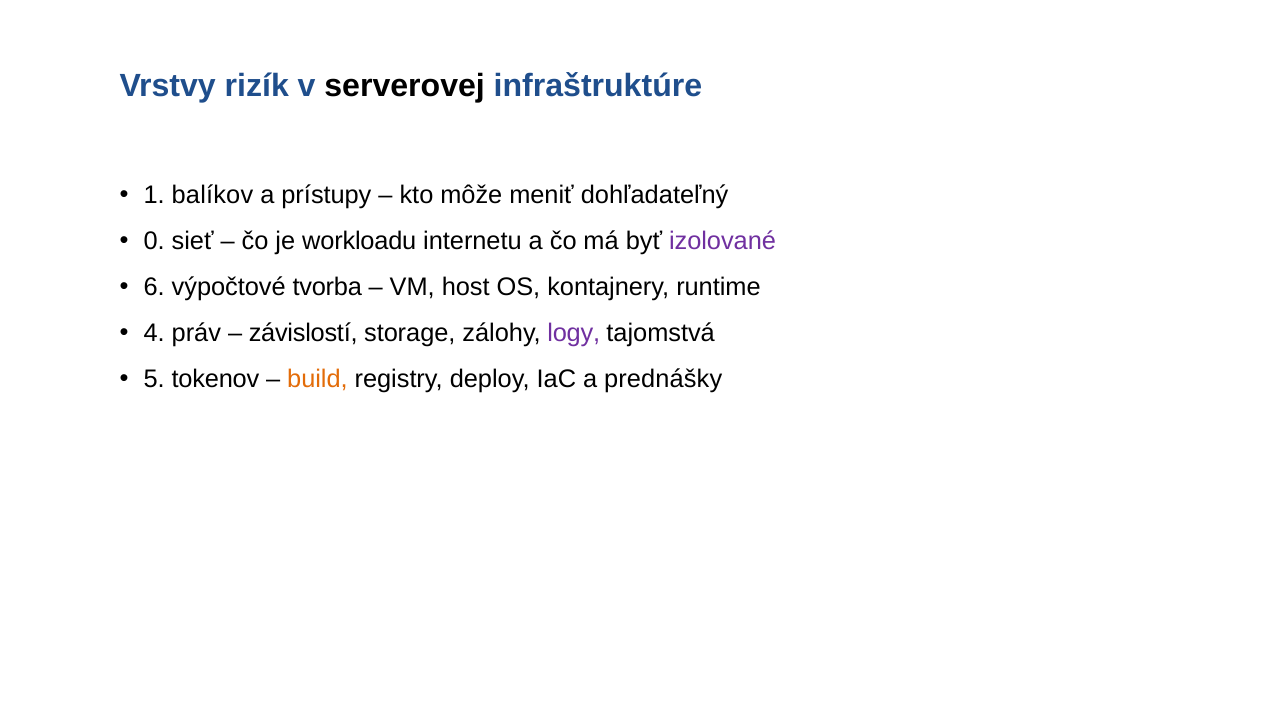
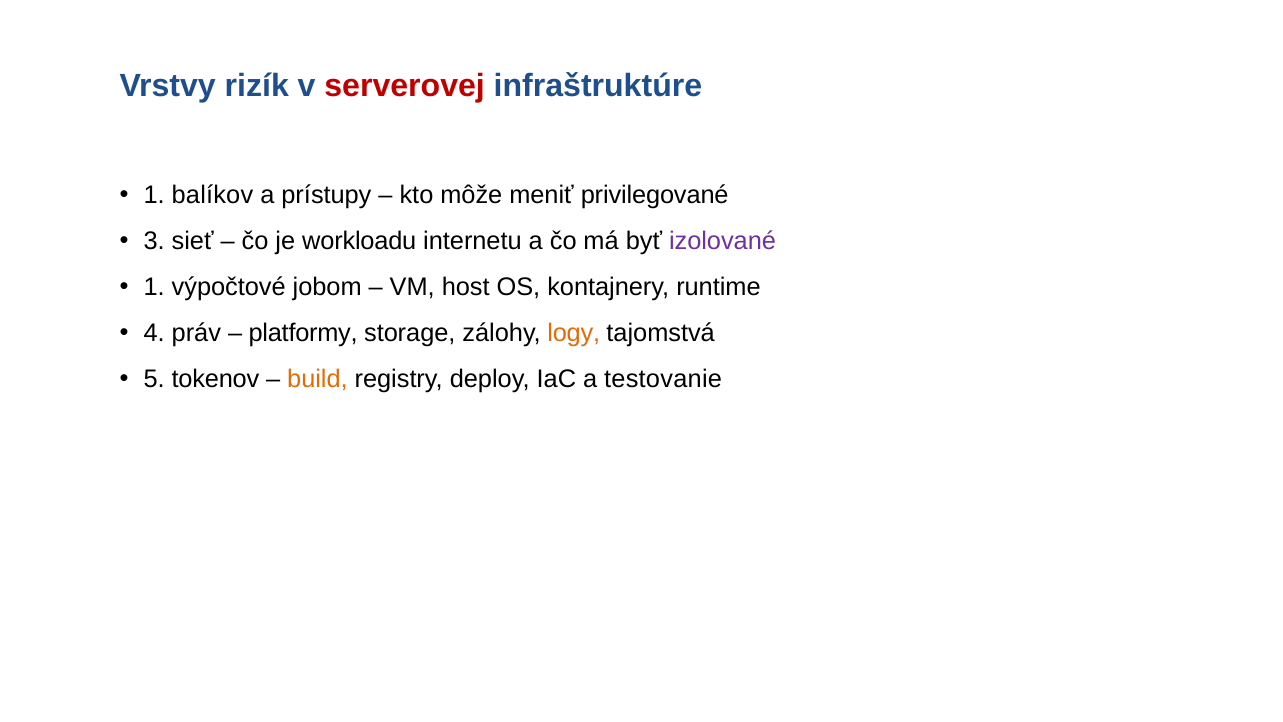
serverovej colour: black -> red (405, 86)
dohľadateľný: dohľadateľný -> privilegované (655, 195)
0: 0 -> 3 (154, 241)
6: 6 -> 1 (154, 287)
tvorba: tvorba -> jobom (327, 287)
závislostí: závislostí -> platformy (303, 333)
logy colour: purple -> orange (574, 333)
prednášky: prednášky -> testovanie (663, 379)
